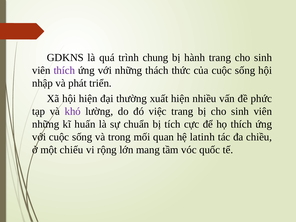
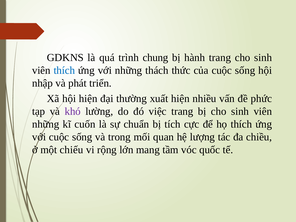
thích colour: purple -> blue (64, 70)
huấn: huấn -> cuốn (85, 124)
latinh: latinh -> lượng (202, 137)
